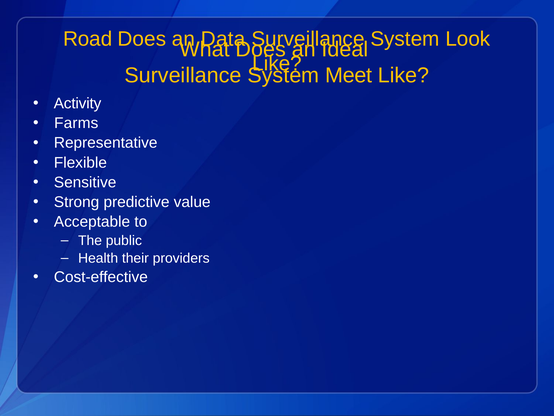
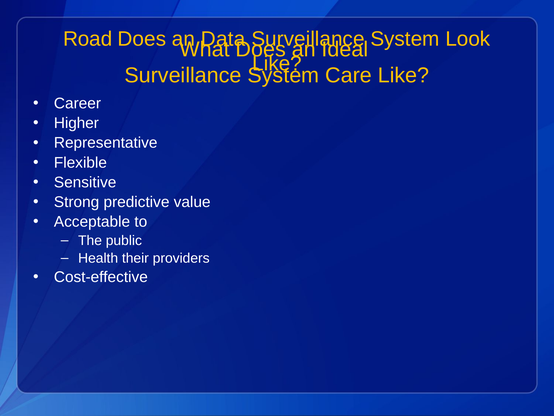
Meet: Meet -> Care (349, 75)
Activity: Activity -> Career (77, 103)
Farms: Farms -> Higher (76, 123)
